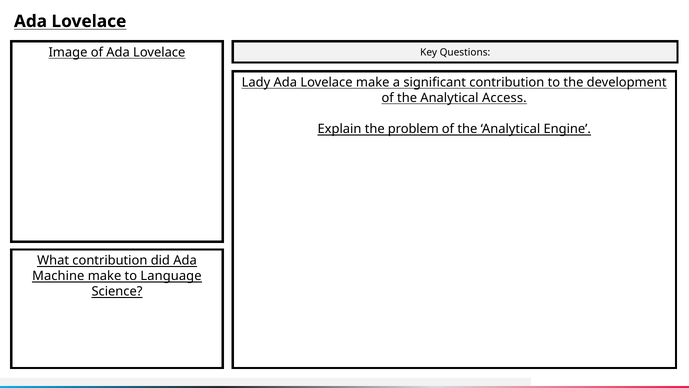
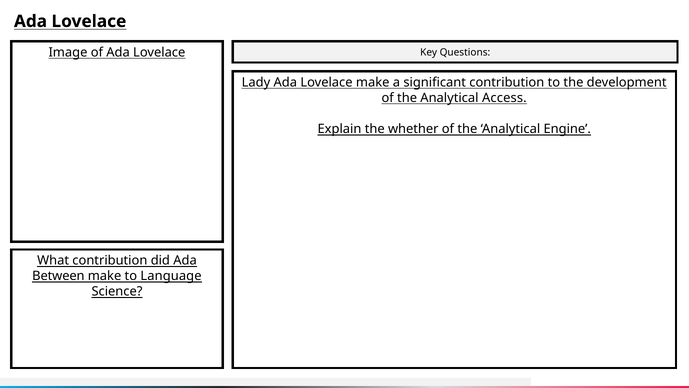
problem: problem -> whether (413, 129)
Machine: Machine -> Between (58, 276)
